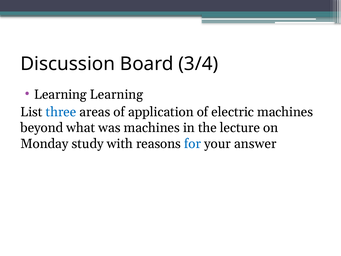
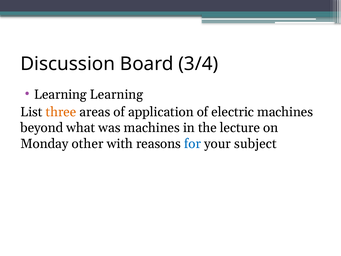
three colour: blue -> orange (61, 112)
study: study -> other (88, 144)
answer: answer -> subject (255, 144)
